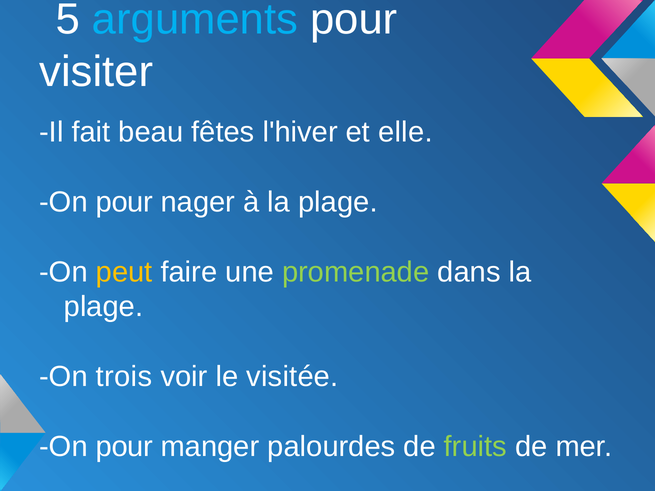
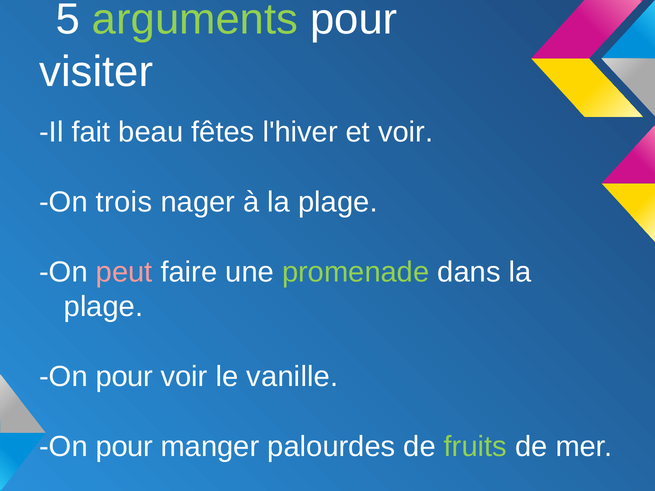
arguments colour: light blue -> light green (195, 19)
et elle: elle -> voir (406, 132)
pour: pour -> trois (124, 202)
peut colour: yellow -> pink (124, 272)
trois: trois -> pour (124, 377)
visitée: visitée -> vanille (292, 377)
